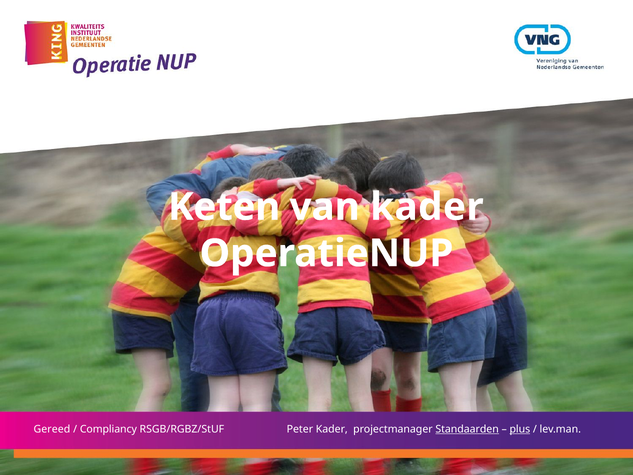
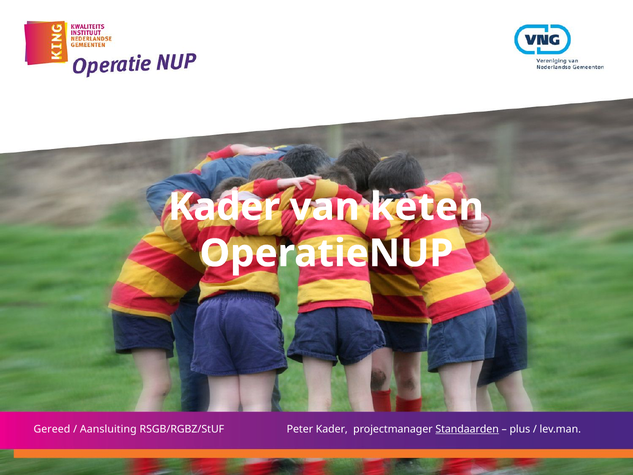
Keten: Keten -> Kader (224, 207)
van kader: kader -> keten (427, 207)
Compliancy: Compliancy -> Aansluiting (108, 429)
plus underline: present -> none (520, 429)
